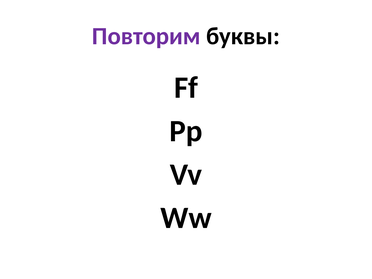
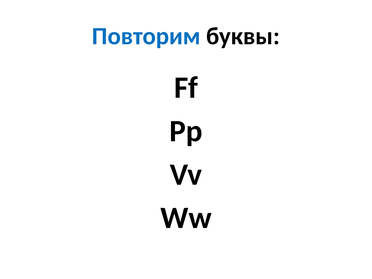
Повторим colour: purple -> blue (146, 36)
